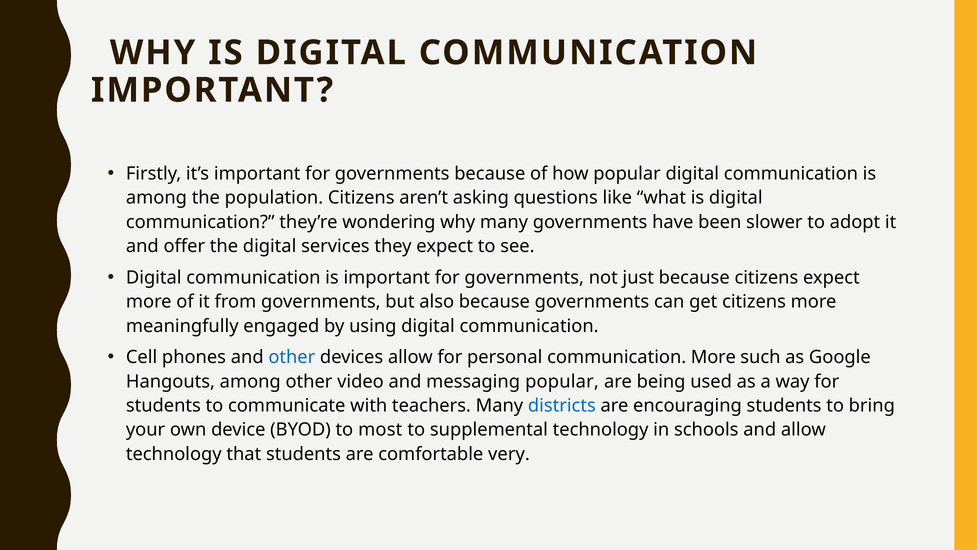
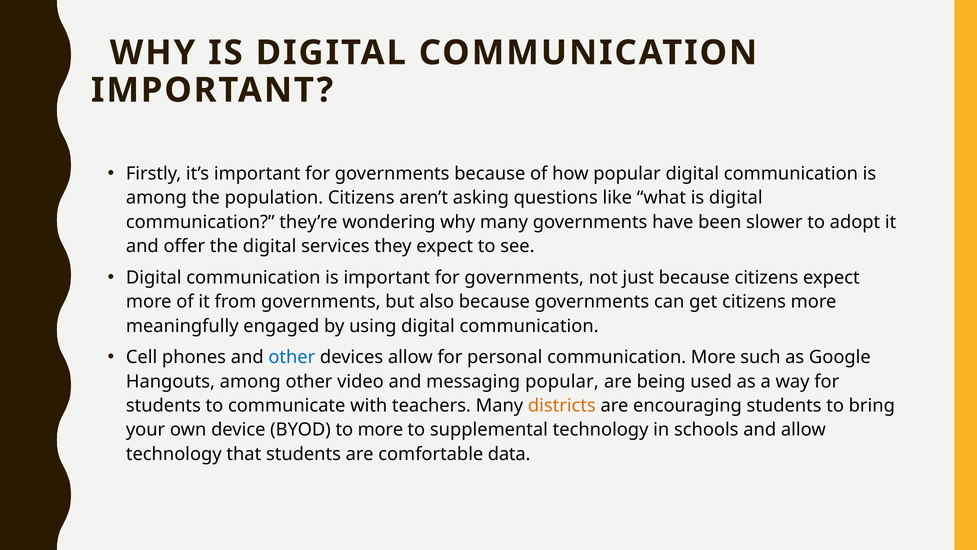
districts colour: blue -> orange (562, 405)
to most: most -> more (380, 430)
very: very -> data (509, 454)
